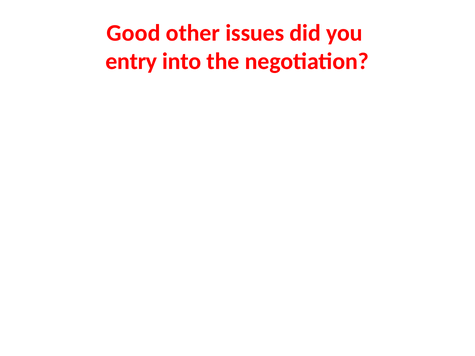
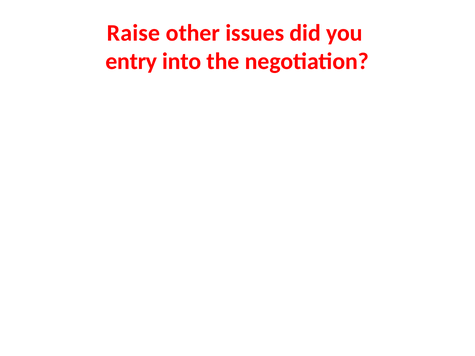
Good: Good -> Raise (133, 33)
